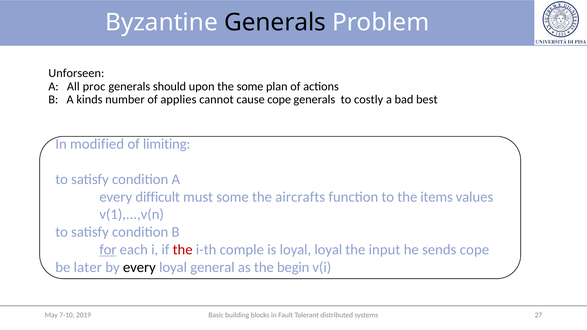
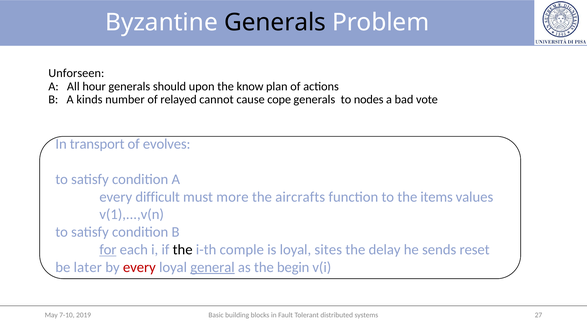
proc: proc -> hour (94, 86)
the some: some -> know (250, 86)
applies: applies -> relayed (179, 100)
costly: costly -> nodes (369, 100)
best: best -> vote (427, 100)
modified: modified -> transport (97, 144)
limiting: limiting -> evolves (167, 144)
must some: some -> more (232, 197)
the colour: red -> black (183, 250)
loyal loyal: loyal -> sites (328, 250)
input: input -> delay (385, 250)
sends cope: cope -> reset (475, 250)
every colour: black -> red (139, 267)
general underline: none -> present (212, 267)
